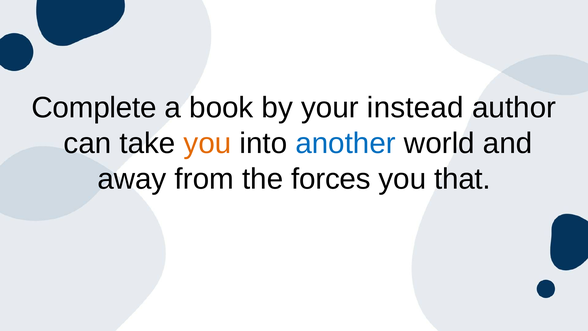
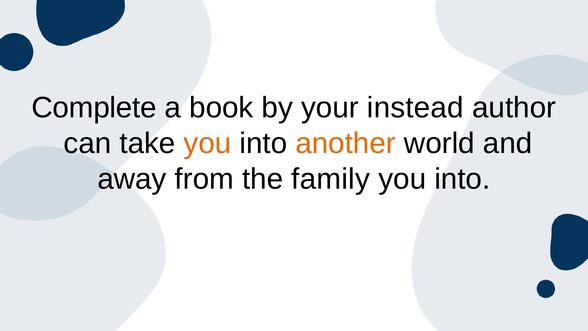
another colour: blue -> orange (346, 143)
forces: forces -> family (331, 179)
that: that -> into (462, 179)
